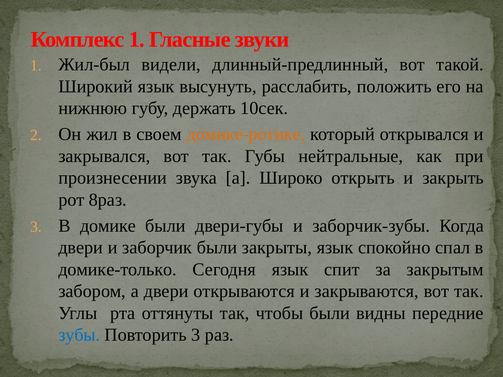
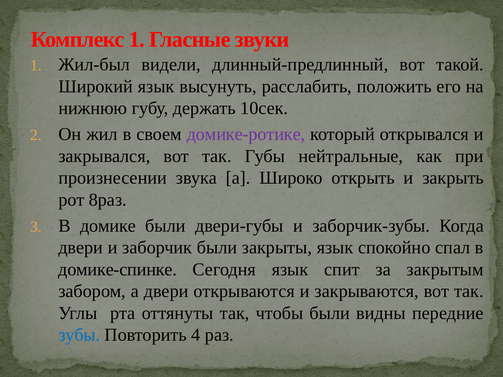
домике-ротике colour: orange -> purple (246, 134)
домике-только: домике-только -> домике-спинке (118, 270)
Повторить 3: 3 -> 4 (196, 335)
